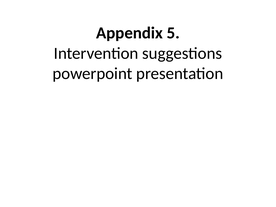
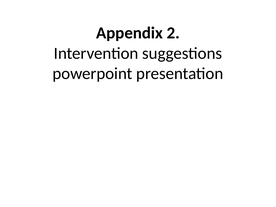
5: 5 -> 2 (173, 33)
